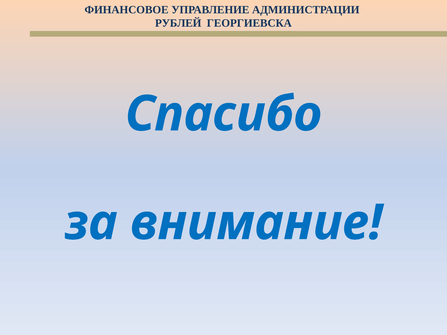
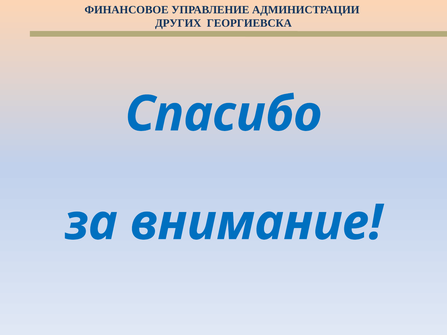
РУБЛЕЙ: РУБЛЕЙ -> ДРУГИХ (178, 23)
